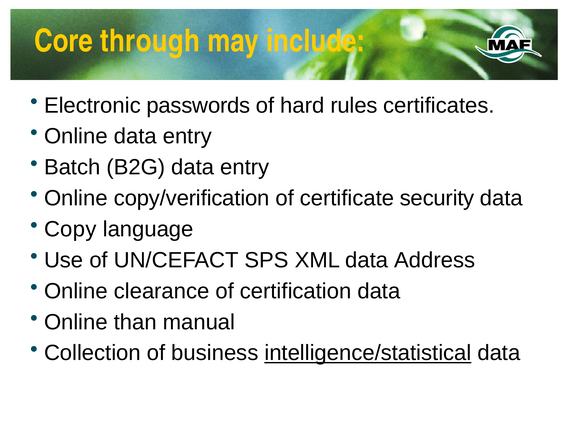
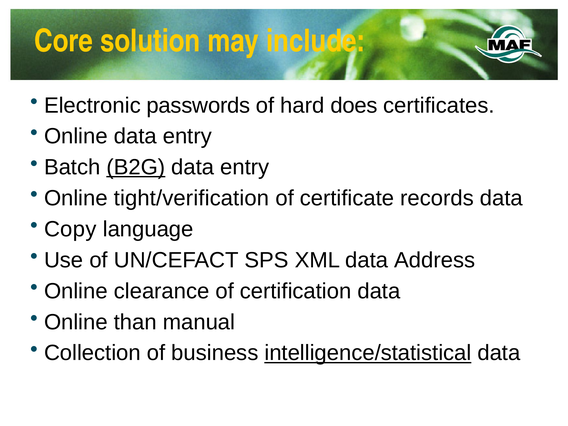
through: through -> solution (150, 41)
rules: rules -> does (354, 105)
B2G underline: none -> present (136, 167)
copy/verification: copy/verification -> tight/verification (192, 198)
security: security -> records (437, 198)
